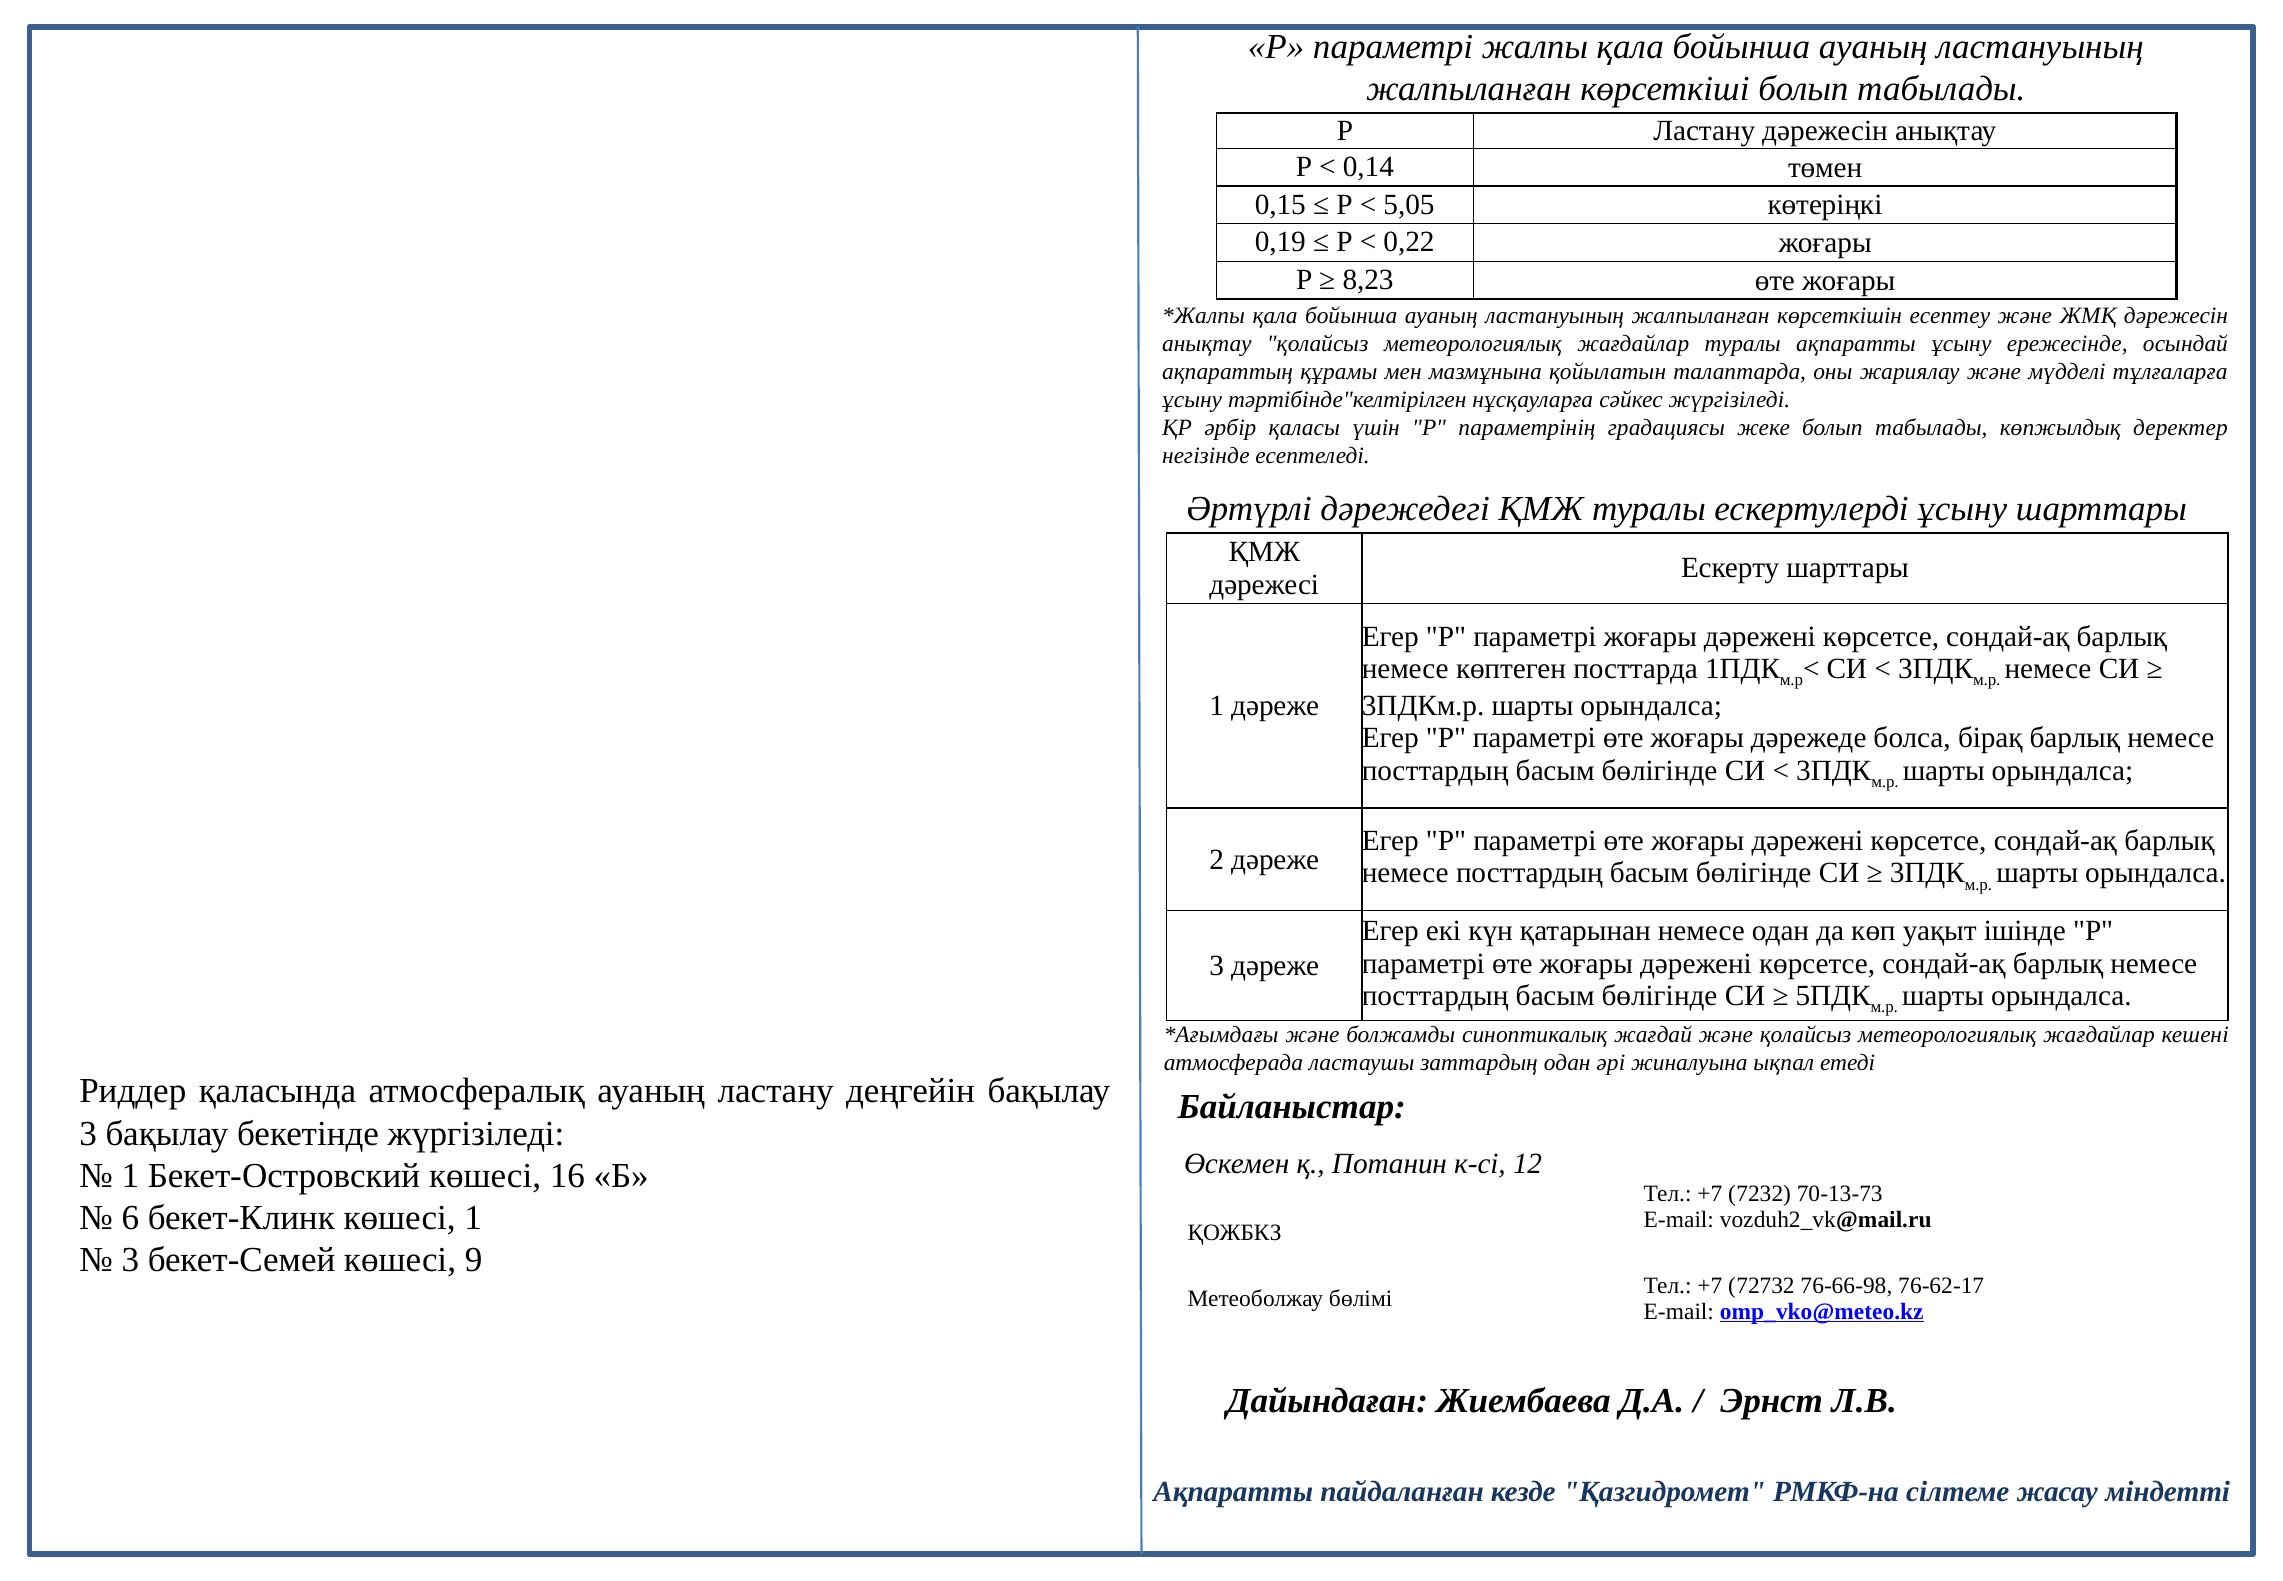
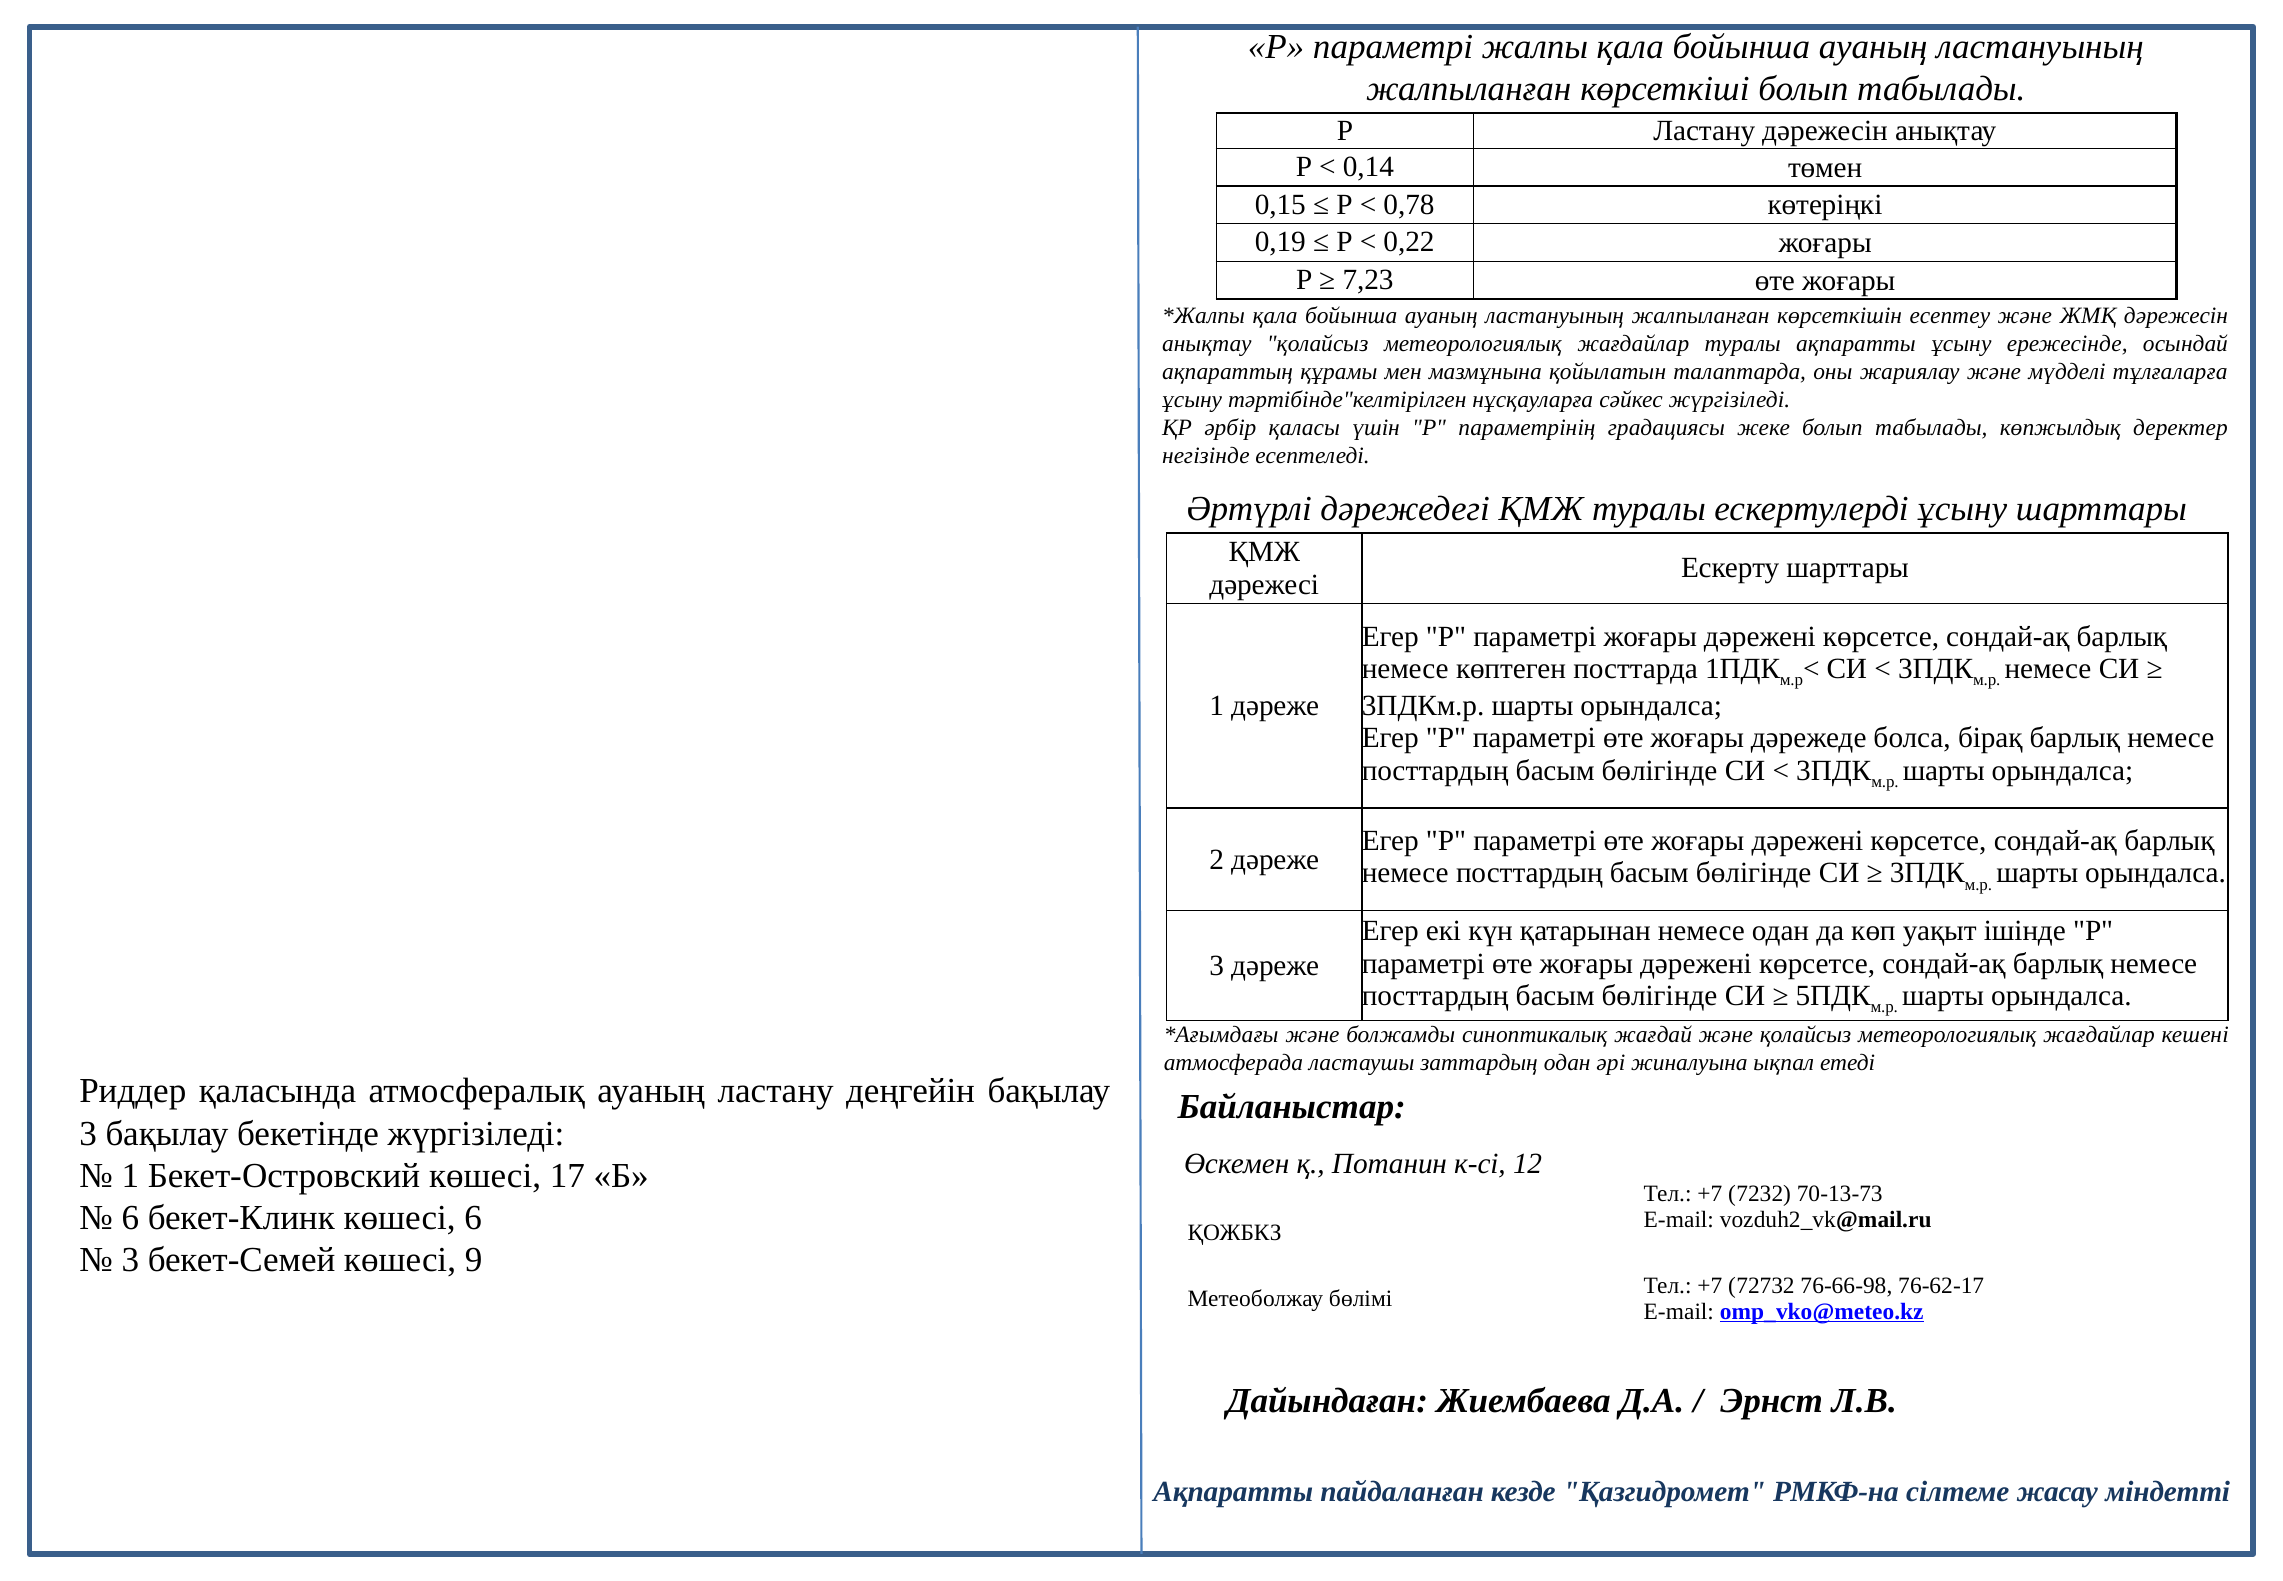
5,05: 5,05 -> 0,78 (1409, 205)
8,23: 8,23 -> 7,23 (1368, 280)
16: 16 -> 17 (567, 1175)
көшесі 1: 1 -> 6 (473, 1217)
